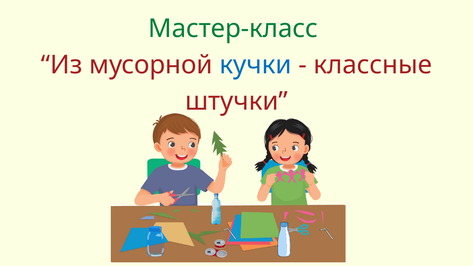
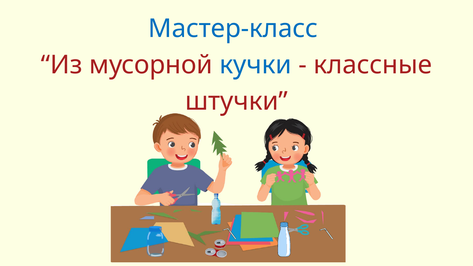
Мастер-класс colour: green -> blue (233, 29)
